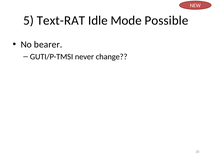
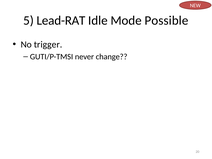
Text-RAT: Text-RAT -> Lead-RAT (61, 21)
bearer: bearer -> trigger (48, 44)
